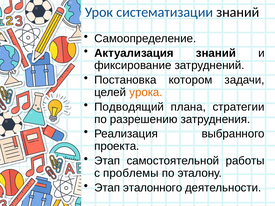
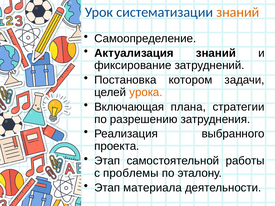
знаний colour: black -> orange (238, 12)
Подводящий: Подводящий -> Включающая (129, 107)
эталонного: эталонного -> материала (153, 188)
